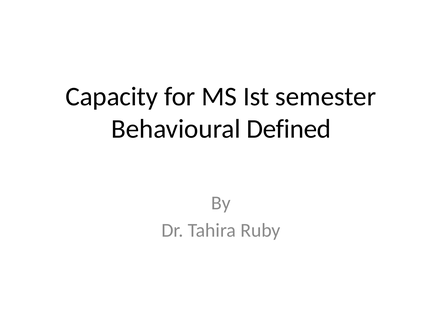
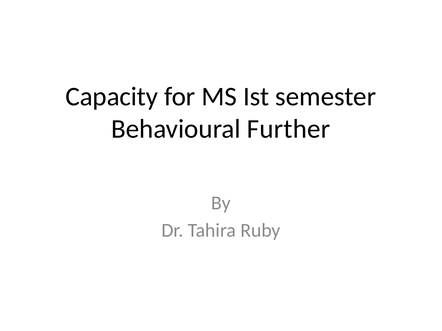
Defined: Defined -> Further (289, 129)
